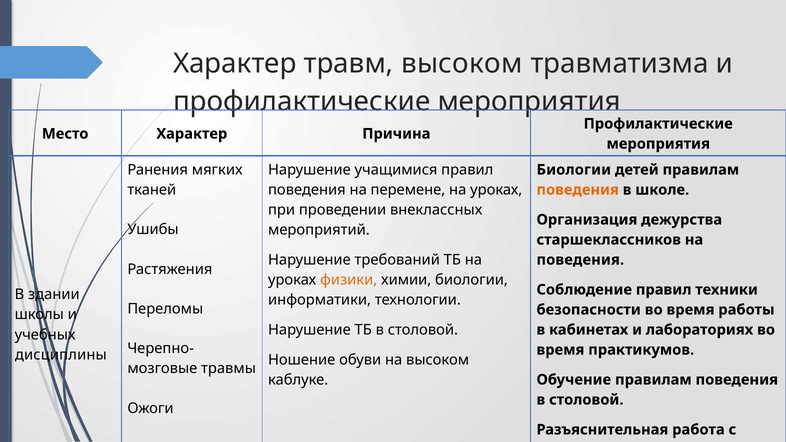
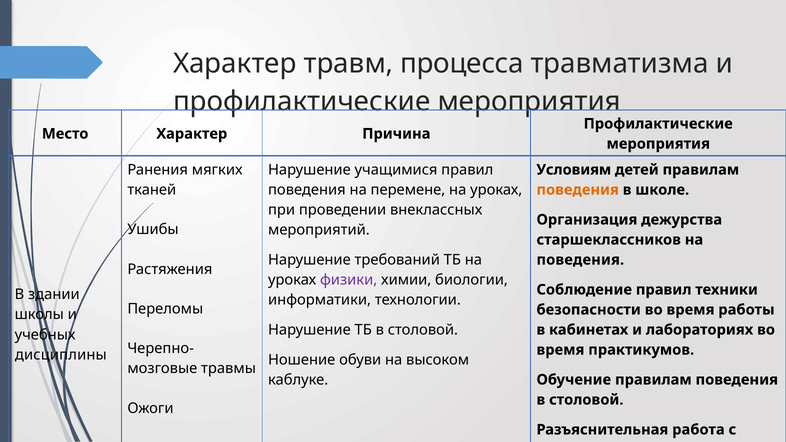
травм высоком: высоком -> процесса (462, 64)
Биологии: Биологии -> Условиям (574, 170)
физики colour: orange -> purple (349, 280)
